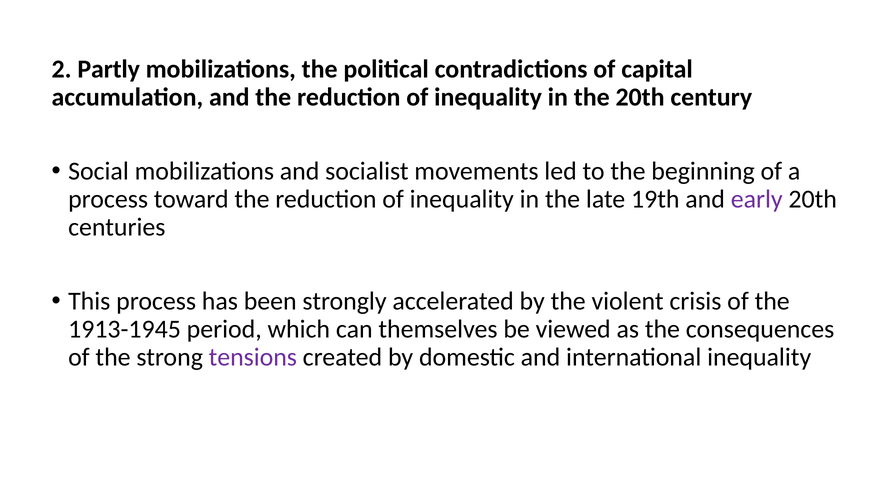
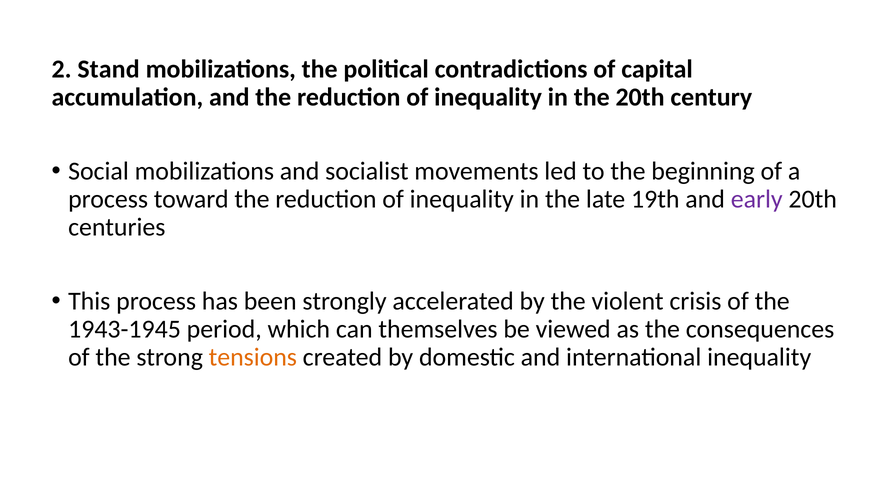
Partly: Partly -> Stand (109, 69)
1913-1945: 1913-1945 -> 1943-1945 (125, 330)
tensions colour: purple -> orange (253, 358)
